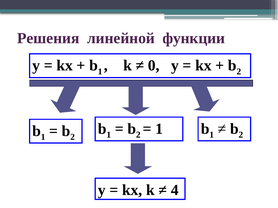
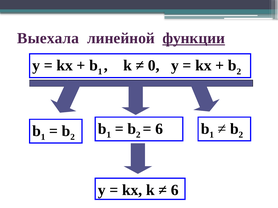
Решения: Решения -> Выехала (48, 38)
функции underline: none -> present (194, 38)
1: 1 -> 6 (159, 129)
4: 4 -> 6 (175, 190)
